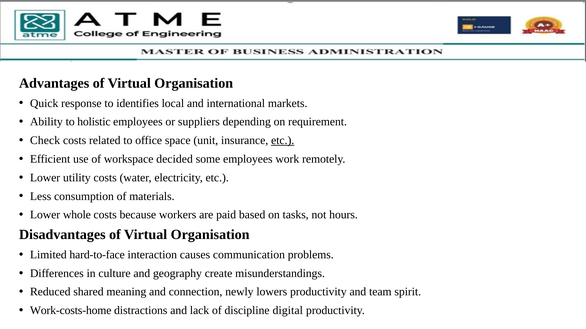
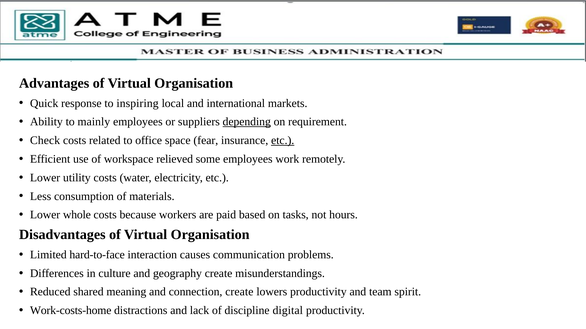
identifies: identifies -> inspiring (138, 103)
holistic: holistic -> mainly (94, 122)
depending underline: none -> present (247, 122)
unit: unit -> fear (206, 141)
decided: decided -> relieved (175, 159)
connection newly: newly -> create (239, 292)
